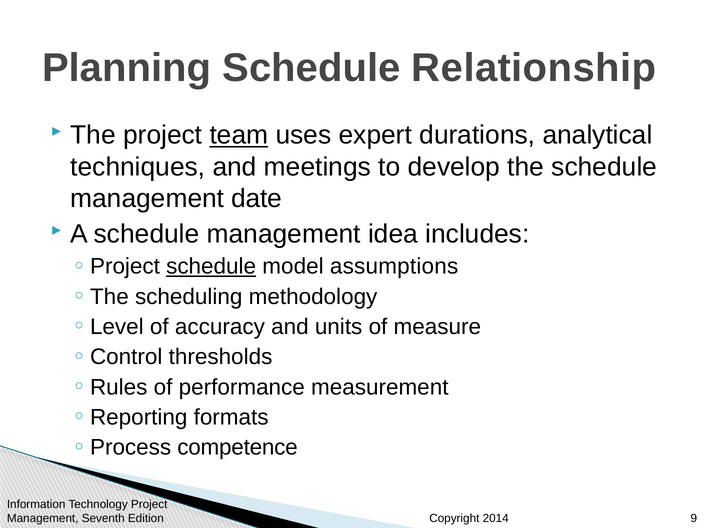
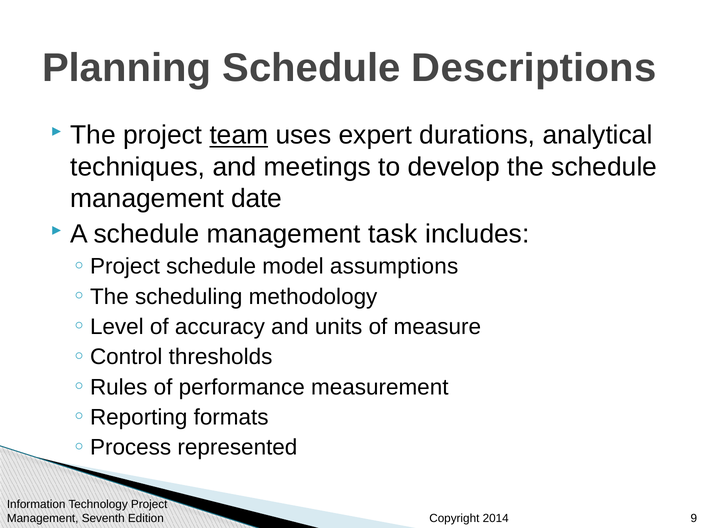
Relationship: Relationship -> Descriptions (534, 68)
idea: idea -> task (393, 234)
schedule underline: present -> none (211, 267)
competence: competence -> represented (237, 447)
